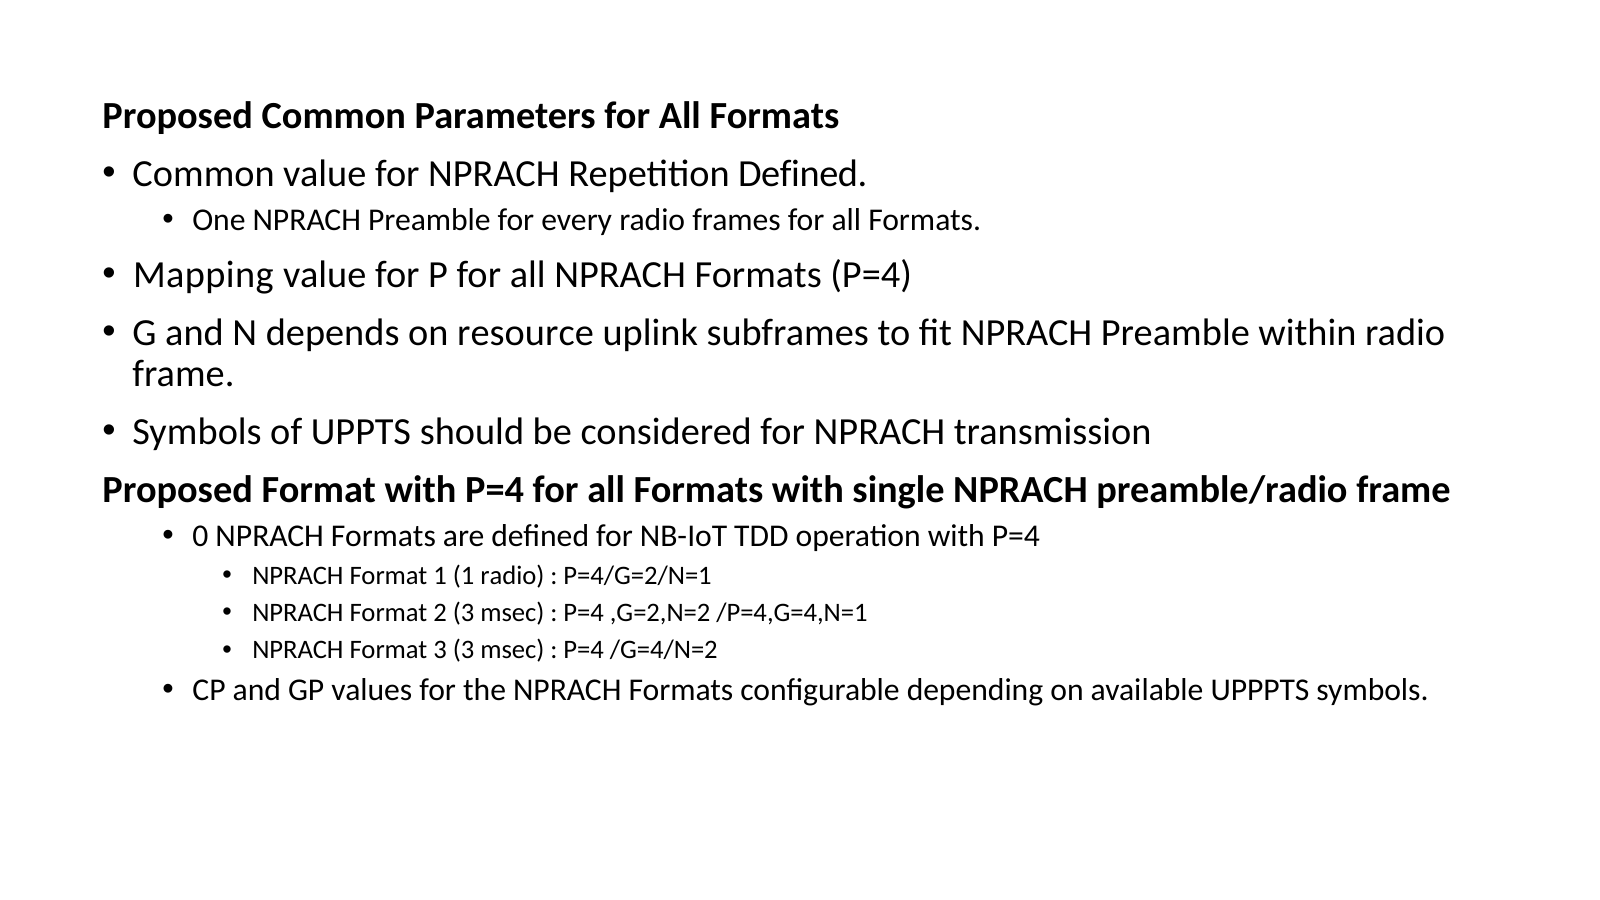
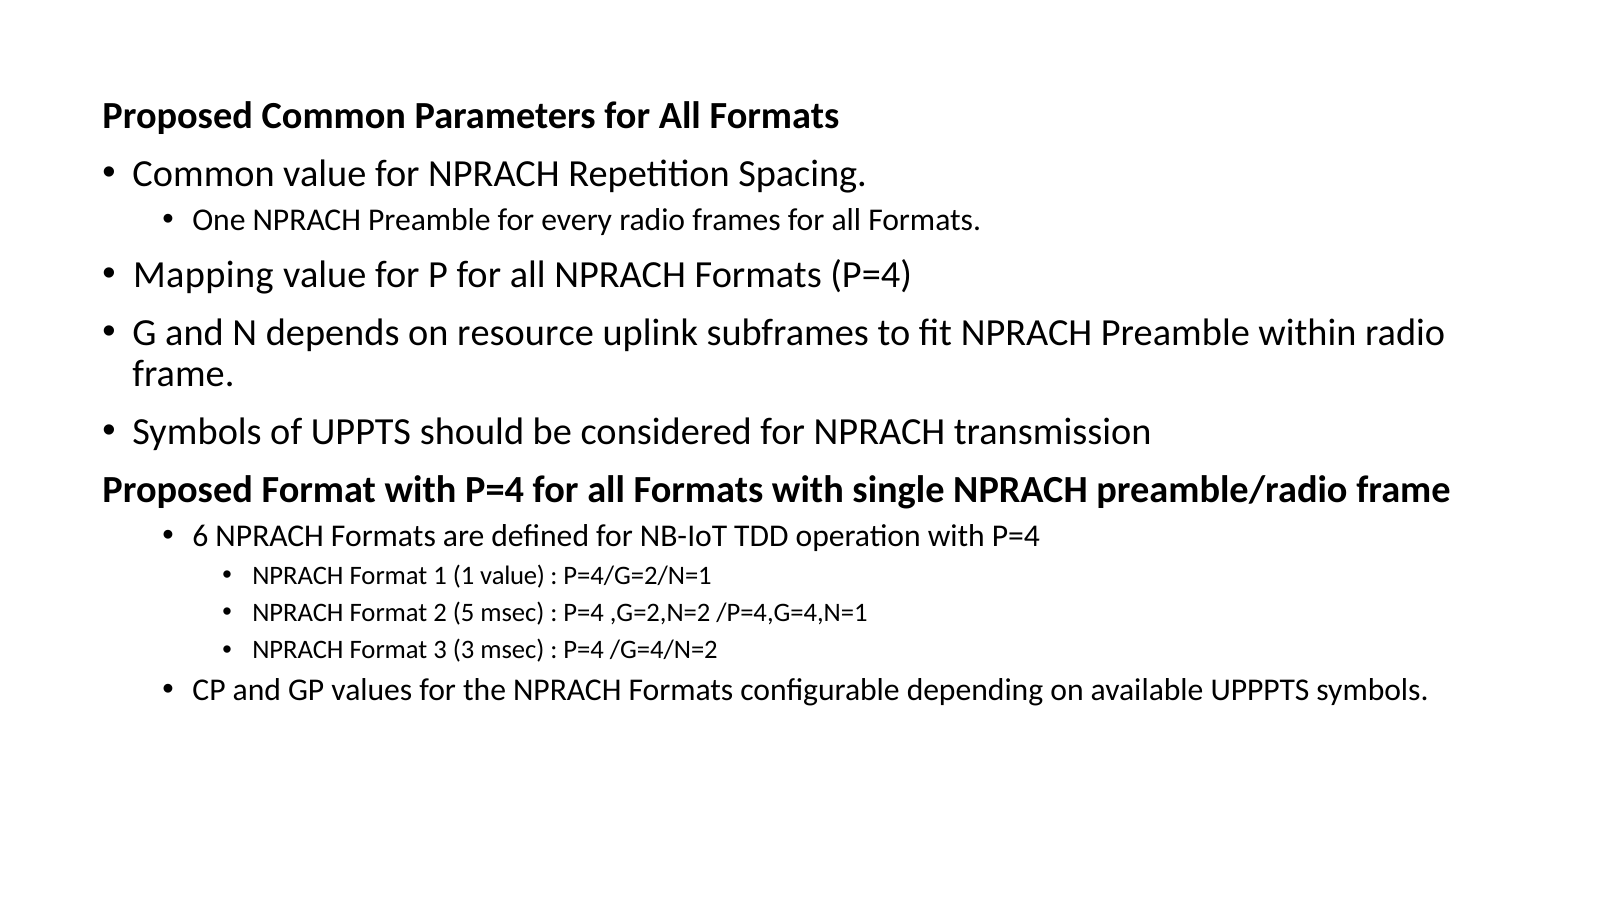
Repetition Defined: Defined -> Spacing (803, 174)
0: 0 -> 6 (200, 536)
1 radio: radio -> value (512, 576)
2 3: 3 -> 5 (464, 613)
